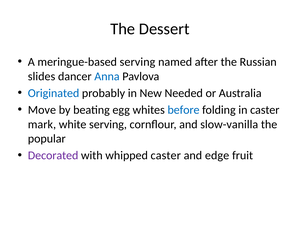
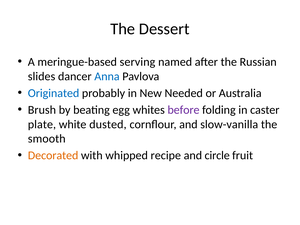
Move: Move -> Brush (42, 110)
before colour: blue -> purple (184, 110)
mark: mark -> plate (42, 124)
white serving: serving -> dusted (108, 124)
popular: popular -> smooth (47, 139)
Decorated colour: purple -> orange (53, 156)
whipped caster: caster -> recipe (166, 156)
edge: edge -> circle (217, 156)
